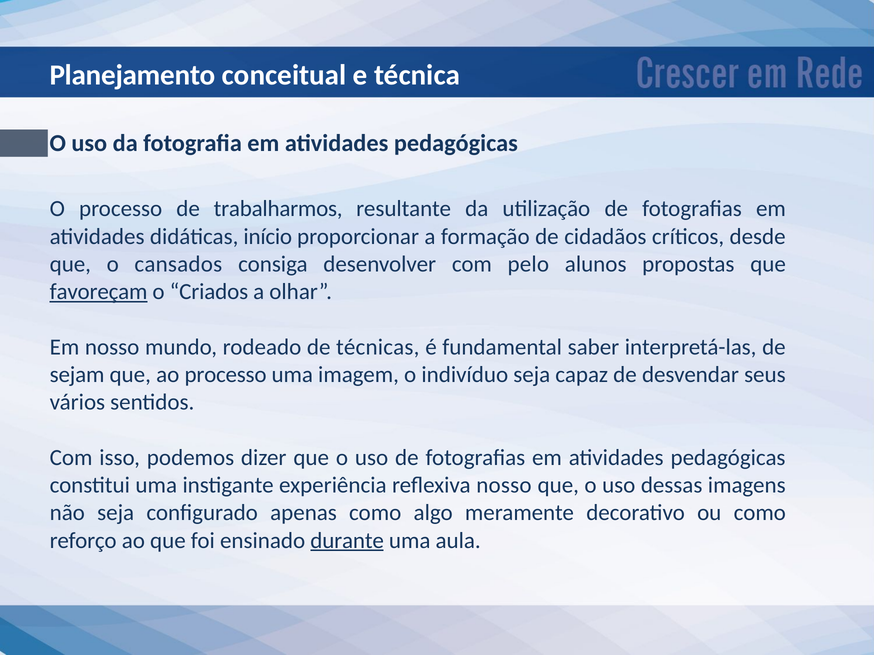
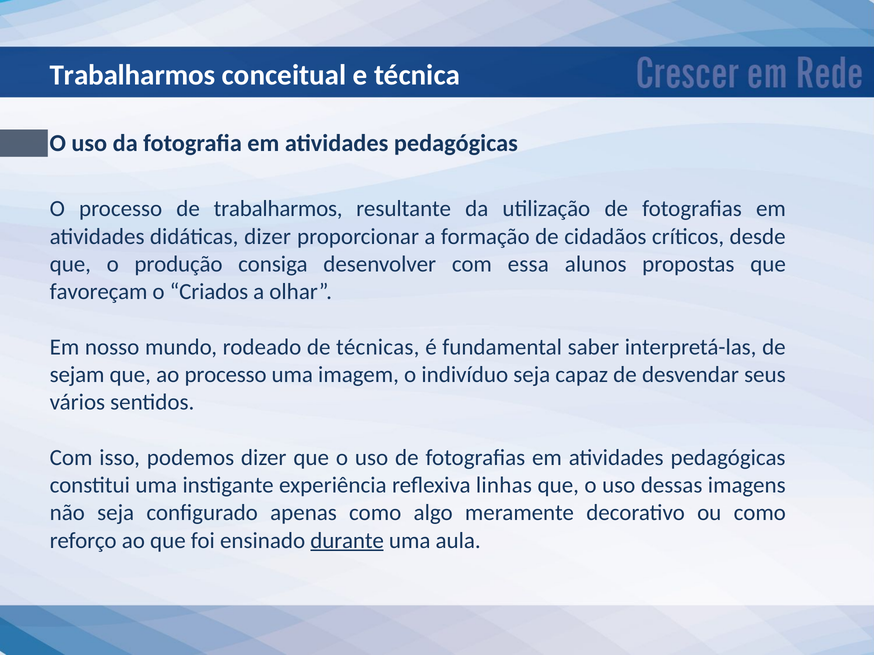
Planejamento: Planejamento -> Trabalharmos (133, 75)
didáticas início: início -> dizer (268, 237)
cansados: cansados -> produção (179, 264)
pelo: pelo -> essa (528, 264)
favoreçam underline: present -> none (99, 292)
reflexiva nosso: nosso -> linhas (504, 486)
